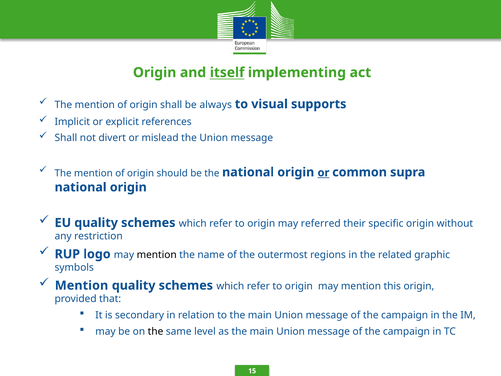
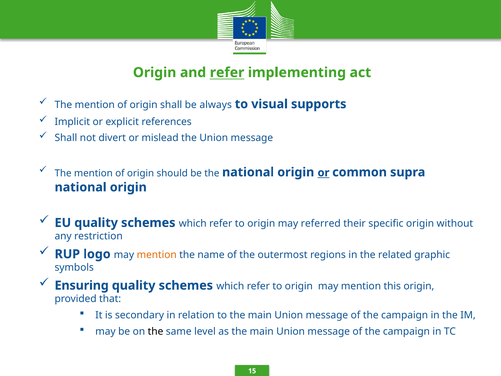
and itself: itself -> refer (227, 72)
mention colour: black -> orange (157, 255)
Mention: Mention -> Ensuring (82, 285)
